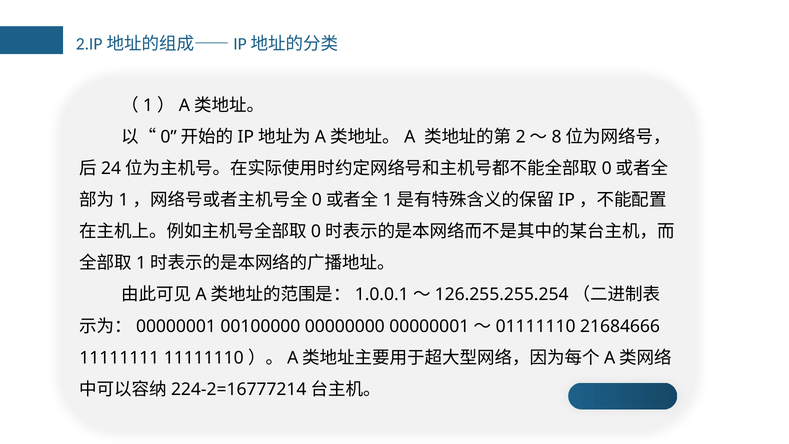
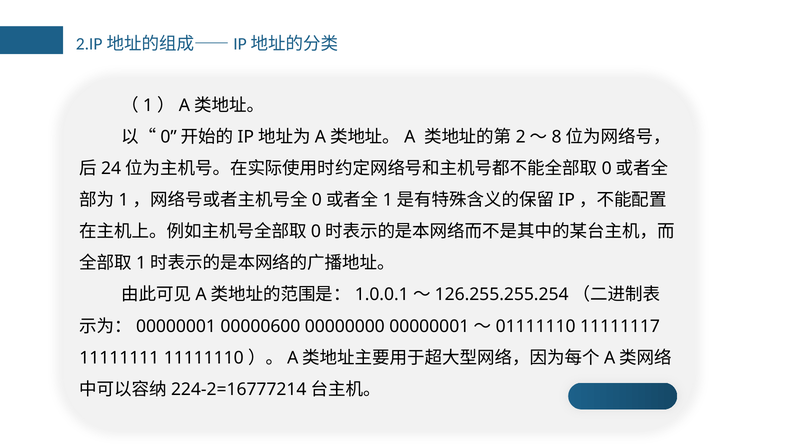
00100000: 00100000 -> 00000600 (260, 326)
21684666: 21684666 -> 11111117 (620, 326)
